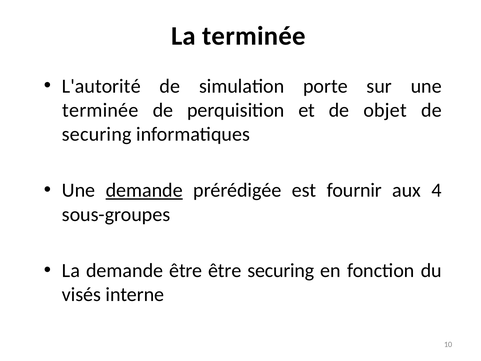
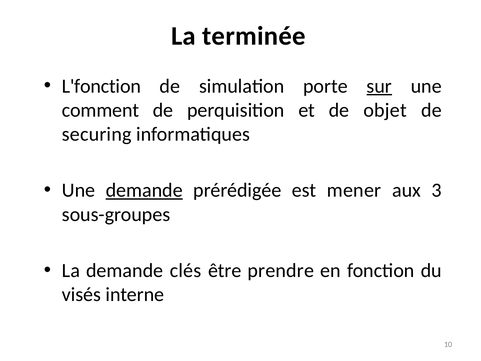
L'autorité: L'autorité -> L'fonction (101, 86)
sur underline: none -> present (379, 86)
terminée: terminée -> comment (101, 110)
fournir: fournir -> mener (354, 190)
4: 4 -> 3 (437, 190)
demande être: être -> clés (186, 270)
être securing: securing -> prendre (281, 270)
